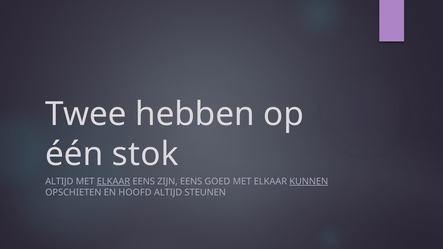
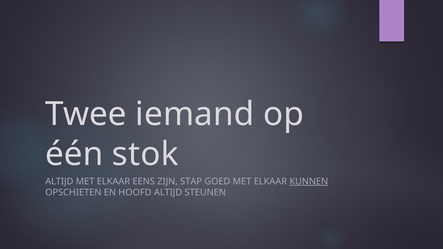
hebben: hebben -> iemand (195, 114)
ELKAAR underline: present -> none (113, 181)
ZIJN EENS: EENS -> STAP (191, 181)
